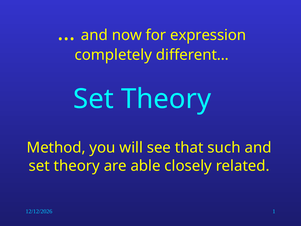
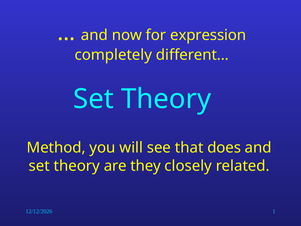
such: such -> does (224, 148)
able: able -> they (146, 166)
